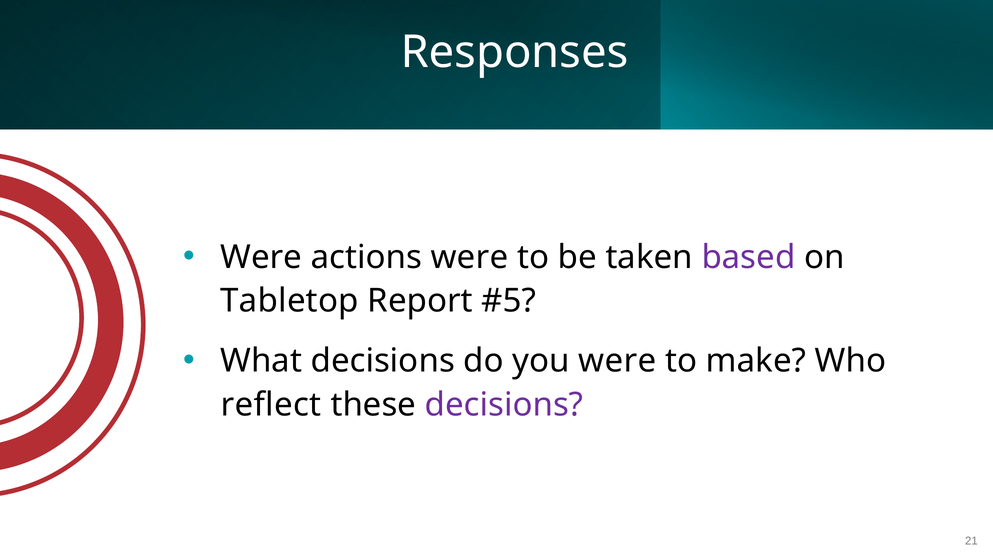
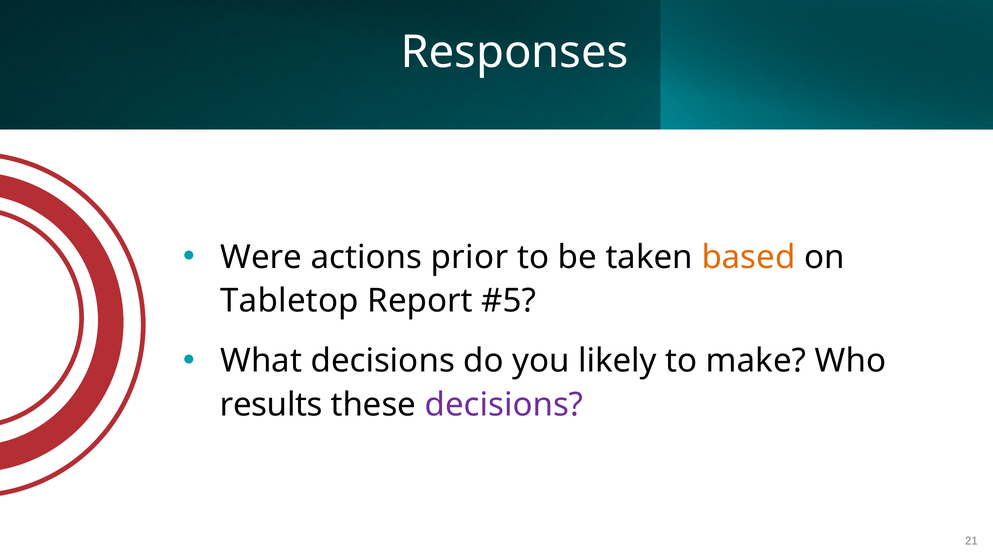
actions were: were -> prior (470, 257)
based colour: purple -> orange (748, 257)
you were: were -> likely (618, 361)
reflect: reflect -> results (271, 405)
